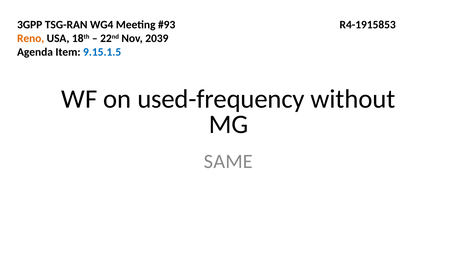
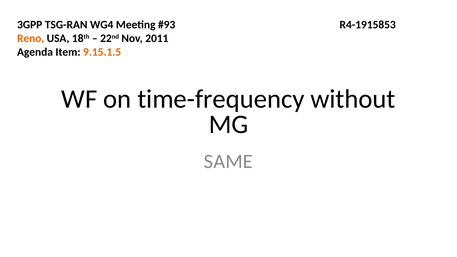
2039: 2039 -> 2011 (157, 38)
9.15.1.5 colour: blue -> orange (102, 52)
used-frequency: used-frequency -> time-frequency (221, 99)
